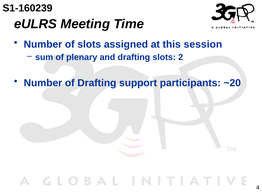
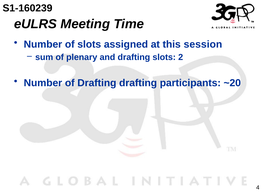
Drafting support: support -> drafting (138, 83)
